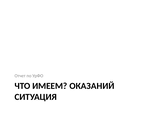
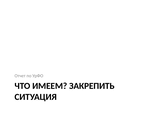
ОКАЗАНИЙ: ОКАЗАНИЙ -> ЗАКРЕПИТЬ (92, 86)
